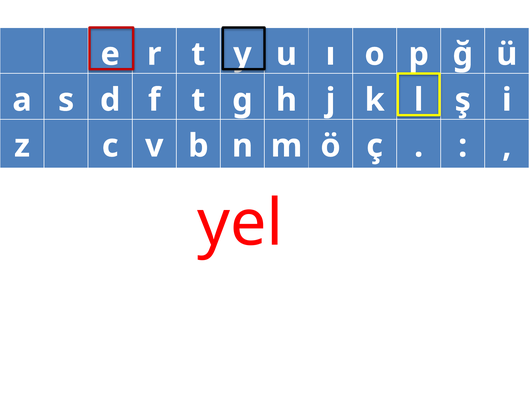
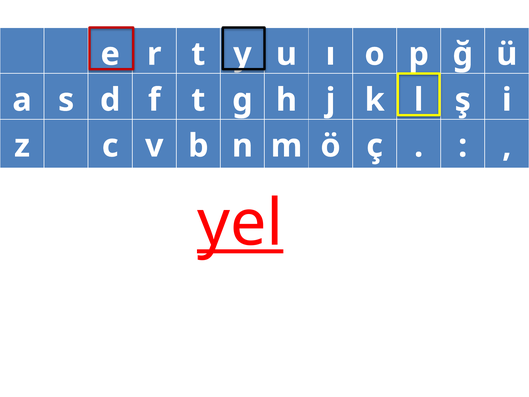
yel underline: none -> present (240, 223)
